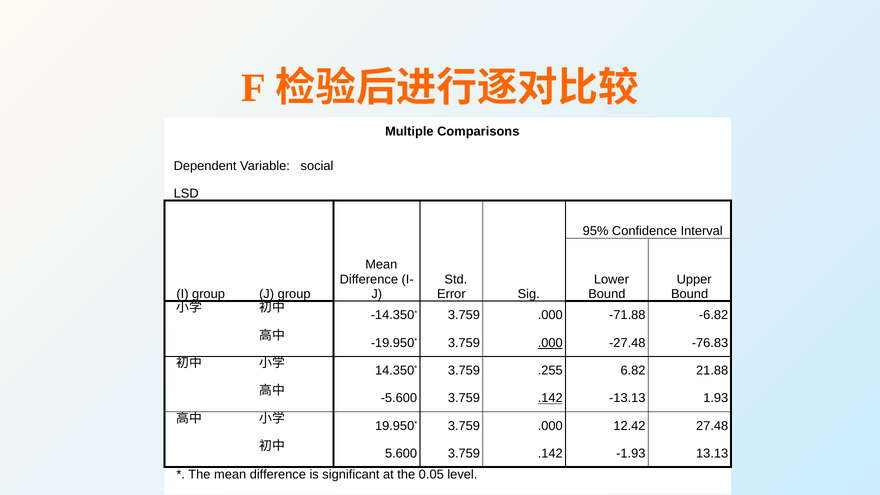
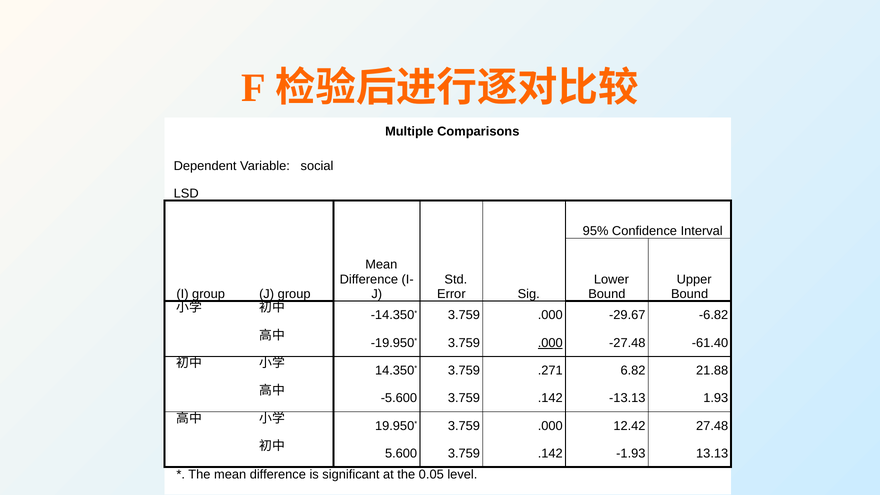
-71.88: -71.88 -> -29.67 (627, 315)
-76.83: -76.83 -> -61.40 (710, 343)
.255: .255 -> .271 (550, 371)
.142 underline: present -> none (550, 398)
